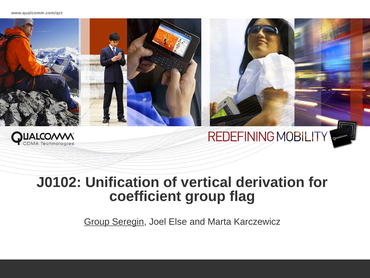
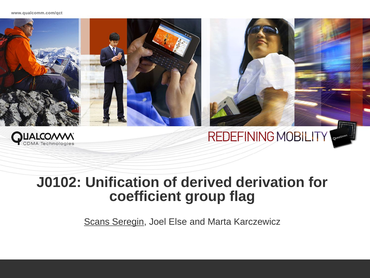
vertical: vertical -> derived (207, 182)
Group: Group -> Scans (97, 221)
